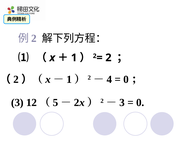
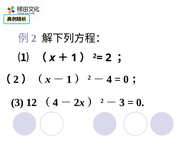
5: 5 -> 4 (55, 102)
